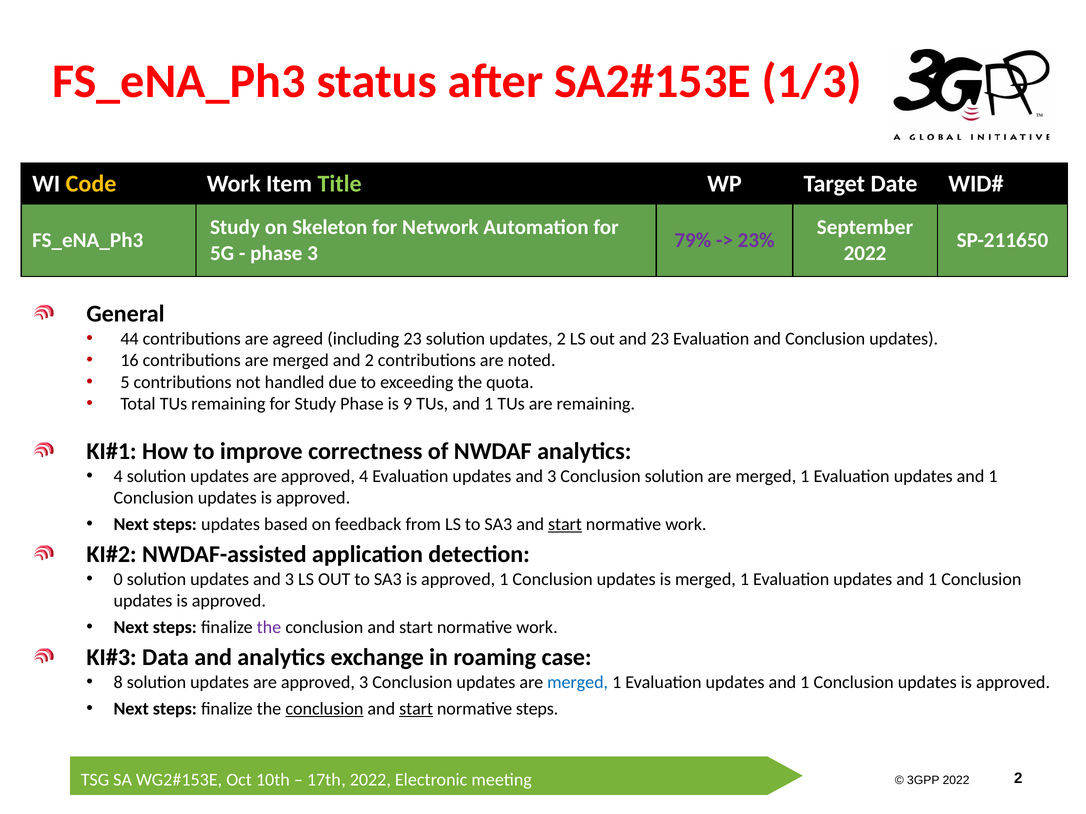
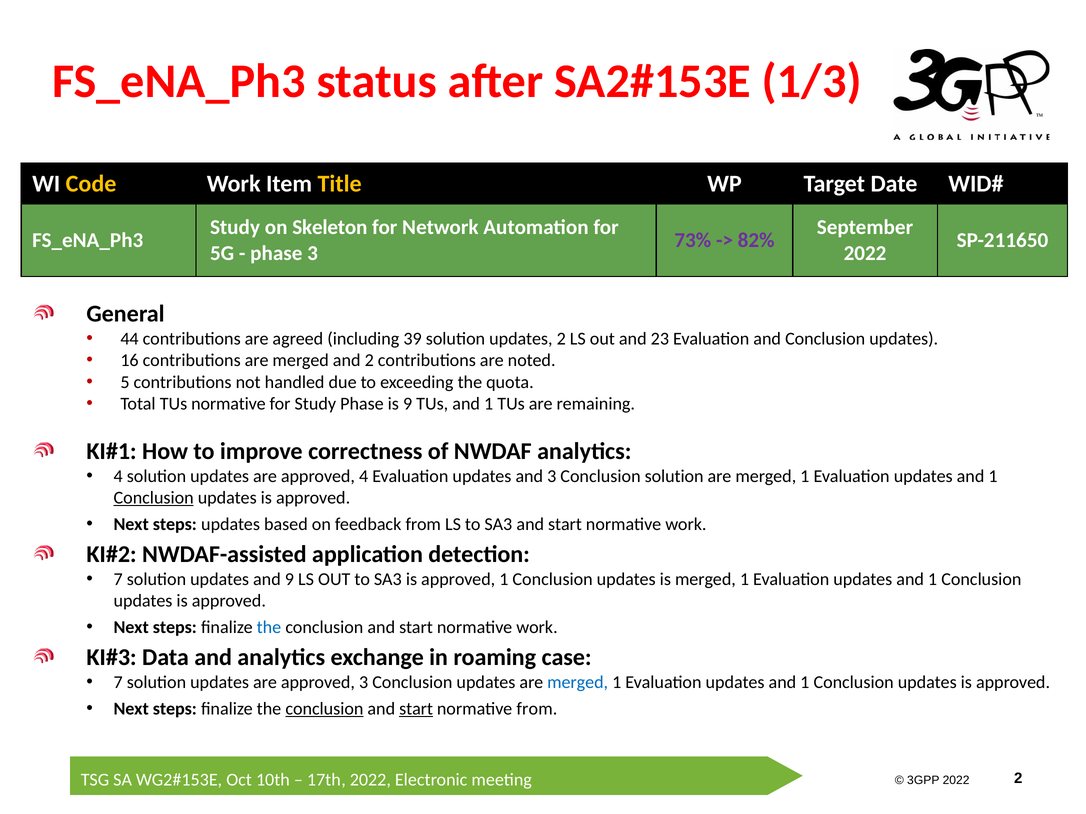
Title colour: light green -> yellow (340, 184)
79%: 79% -> 73% (693, 241)
23%: 23% -> 82% (756, 241)
including 23: 23 -> 39 (413, 339)
TUs remaining: remaining -> normative (228, 404)
Conclusion underline: none -> present (154, 498)
start underline: present -> none (565, 524)
0: 0 -> 7 (118, 580)
solution updates and 3: 3 -> 9 (289, 580)
the colour: purple -> blue (269, 628)
8: 8 -> 7 (118, 683)
normative steps: steps -> from (537, 709)
